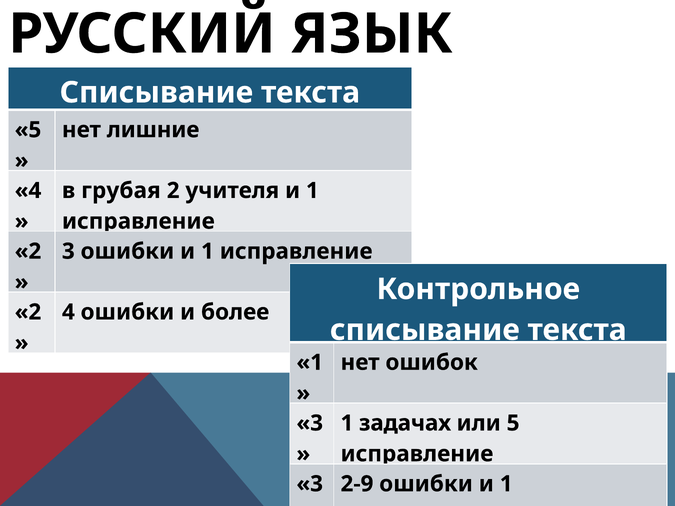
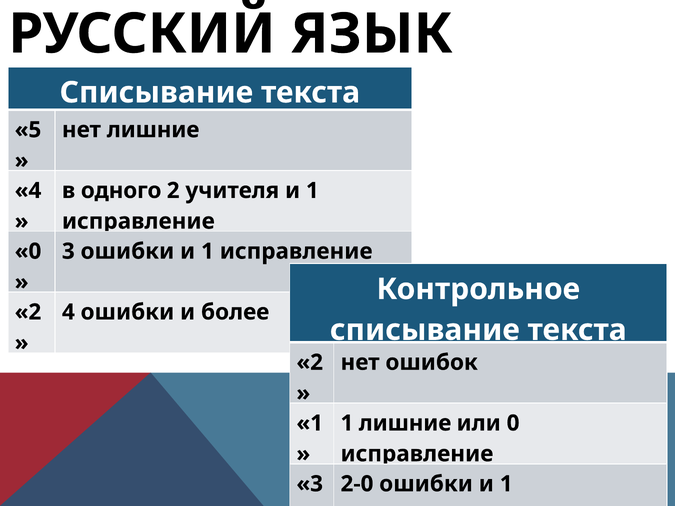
грубая: грубая -> одного (121, 191)
2: 2 -> 0 (28, 251)
1: 1 -> 2 (310, 363)
3: 3 -> 1 (310, 423)
1 задачах: задачах -> лишние (405, 423)
или 5: 5 -> 0 (513, 423)
2-9: 2-9 -> 2-0 (357, 484)
